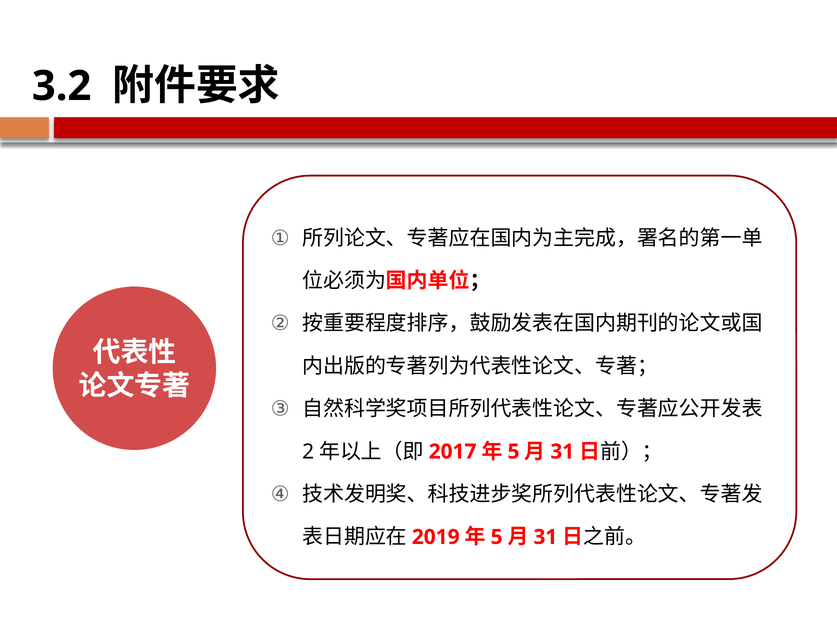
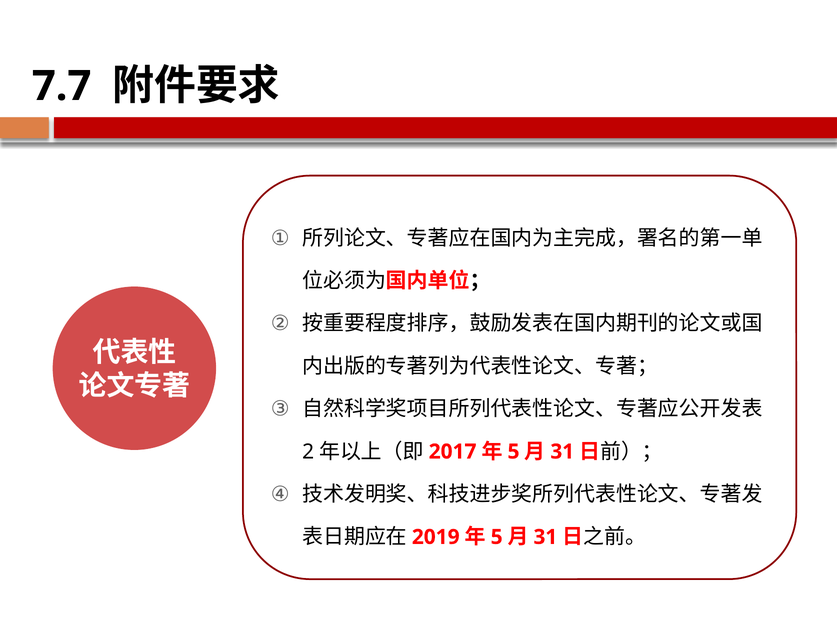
3.2: 3.2 -> 7.7 (62, 86)
